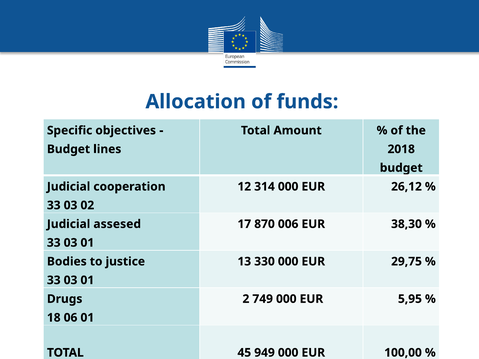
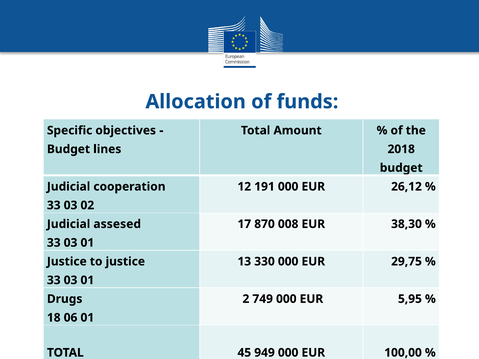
314: 314 -> 191 (265, 187)
006: 006 -> 008 (288, 224)
Bodies: Bodies -> Justice (67, 262)
